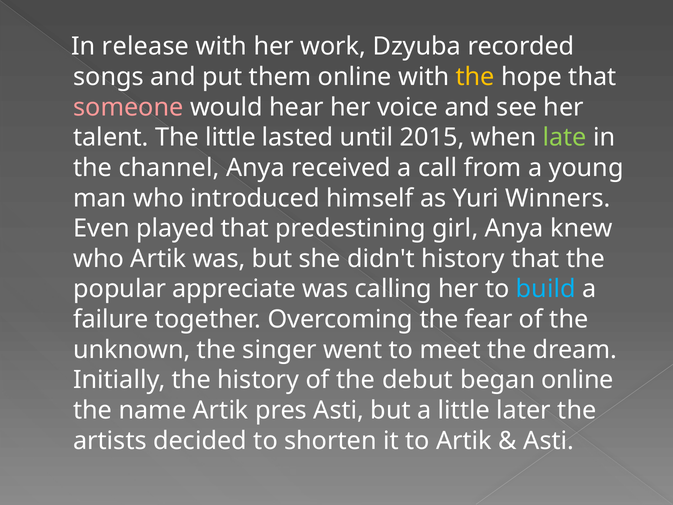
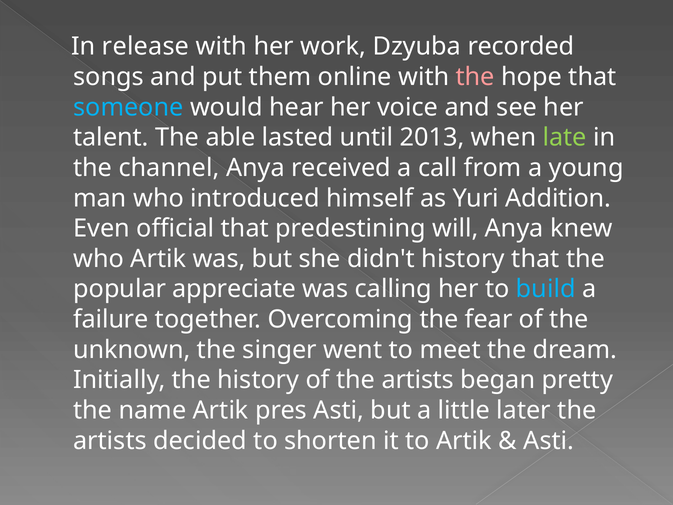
the colour: yellow -> pink (475, 77)
someone colour: pink -> light blue (128, 107)
The little: little -> able (231, 137)
2015: 2015 -> 2013 (432, 137)
Winners: Winners -> Addition (558, 198)
played: played -> official (175, 228)
girl: girl -> will (455, 228)
of the debut: debut -> artists (418, 380)
began online: online -> pretty (577, 380)
